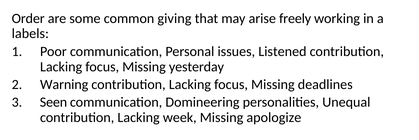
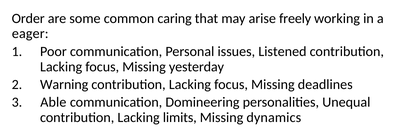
giving: giving -> caring (175, 18)
labels: labels -> eager (30, 34)
Seen: Seen -> Able (53, 102)
week: week -> limits (180, 117)
apologize: apologize -> dynamics (274, 117)
